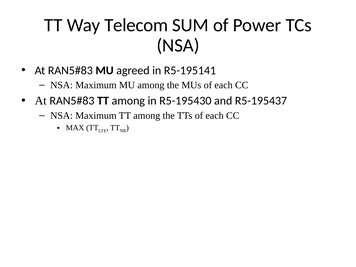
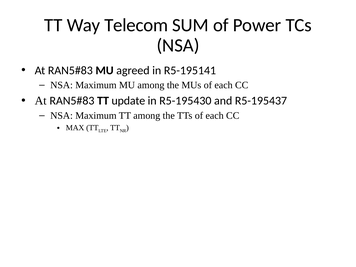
among: among -> update (128, 101)
